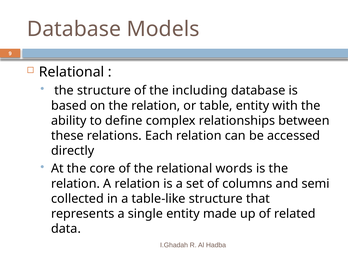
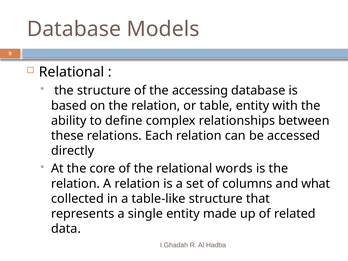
including: including -> accessing (200, 91)
semi: semi -> what (316, 184)
